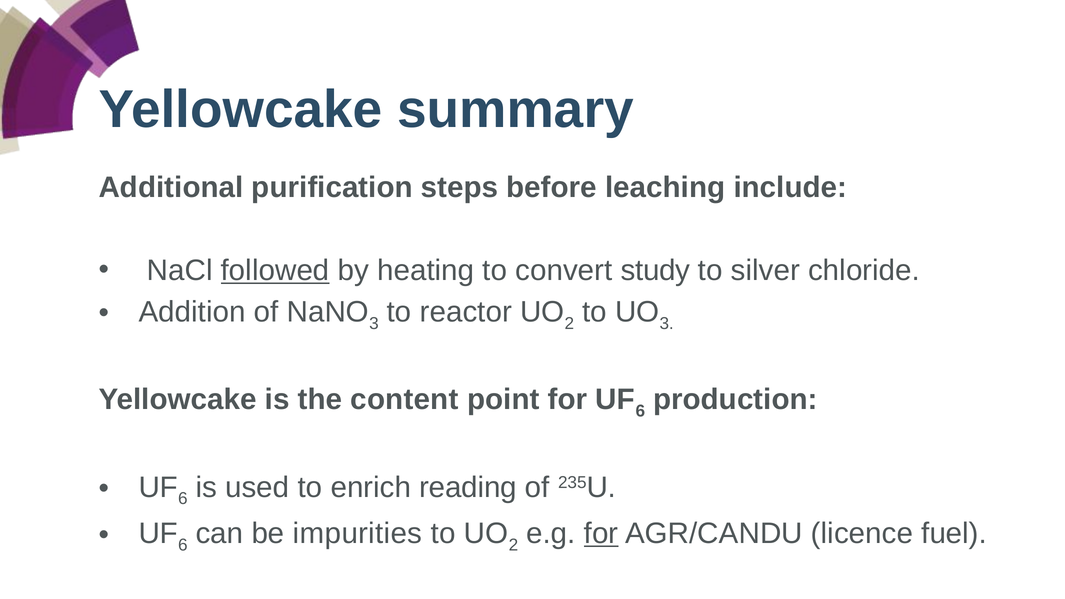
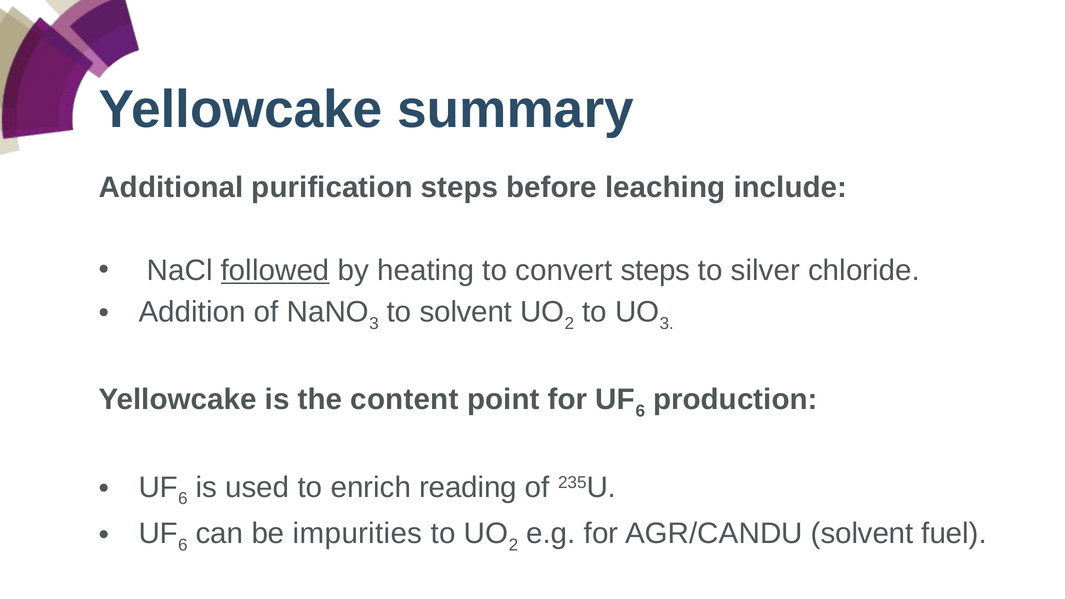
convert study: study -> steps (655, 271)
to reactor: reactor -> solvent (466, 312)
for underline: present -> none (601, 534)
AGR/CANDU licence: licence -> solvent (862, 534)
